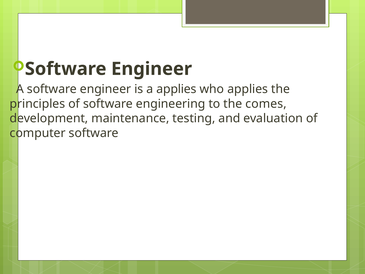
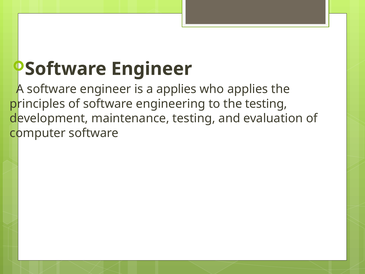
the comes: comes -> testing (266, 104)
